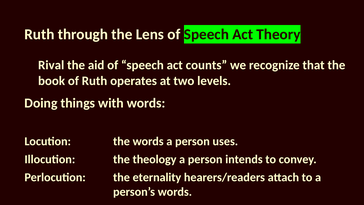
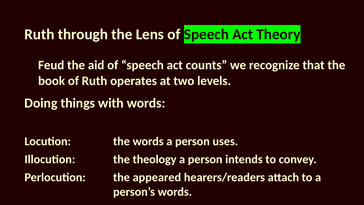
Rival: Rival -> Feud (51, 65)
eternality: eternality -> appeared (157, 177)
